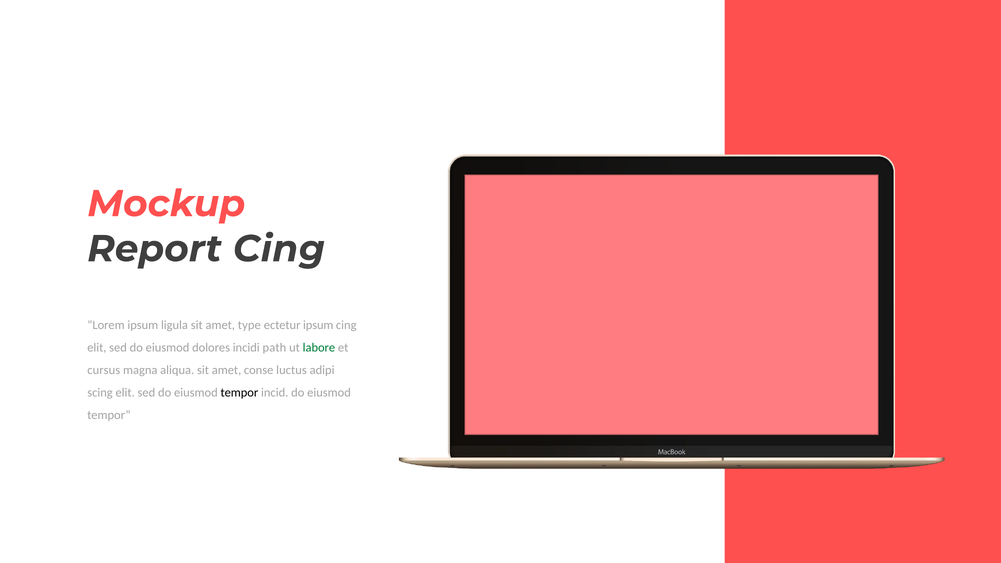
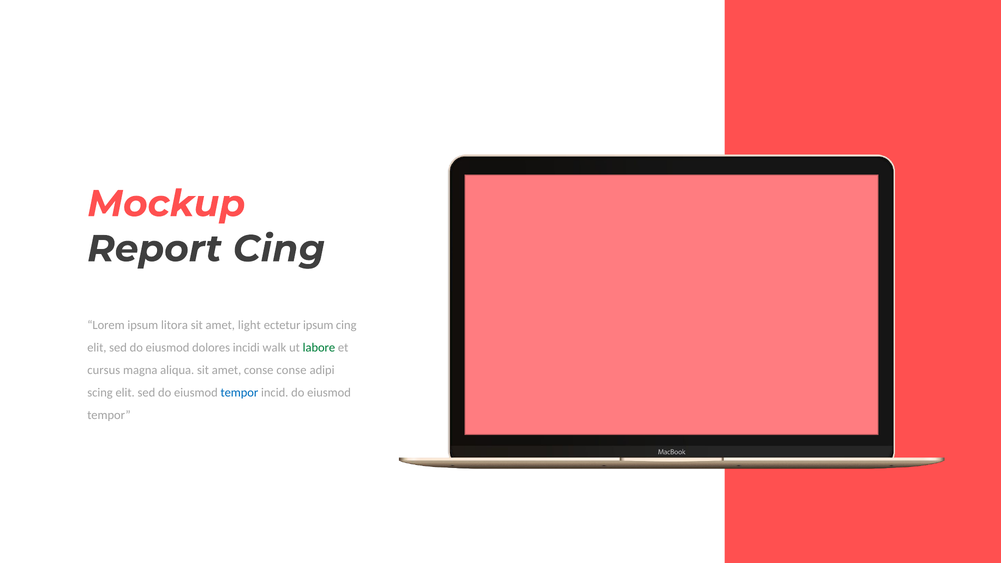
ligula: ligula -> litora (174, 325)
type: type -> light (249, 325)
path: path -> walk (274, 347)
conse luctus: luctus -> conse (291, 370)
tempor colour: black -> blue (239, 392)
